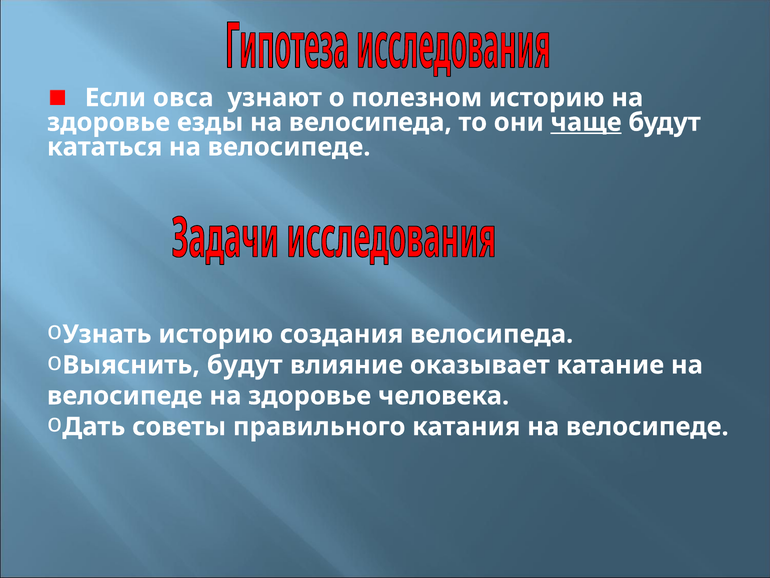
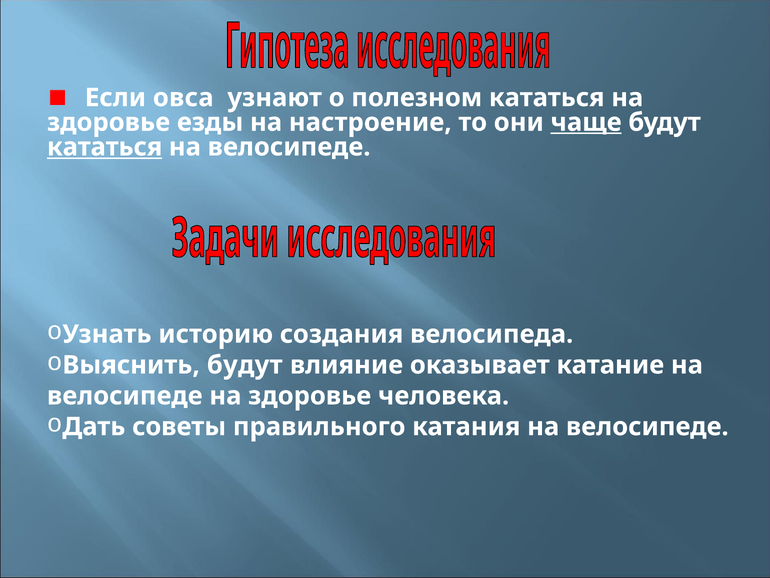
полезном историю: историю -> кататься (547, 98)
на велосипеда: велосипеда -> настроение (370, 122)
кататься underline: none -> present (105, 147)
